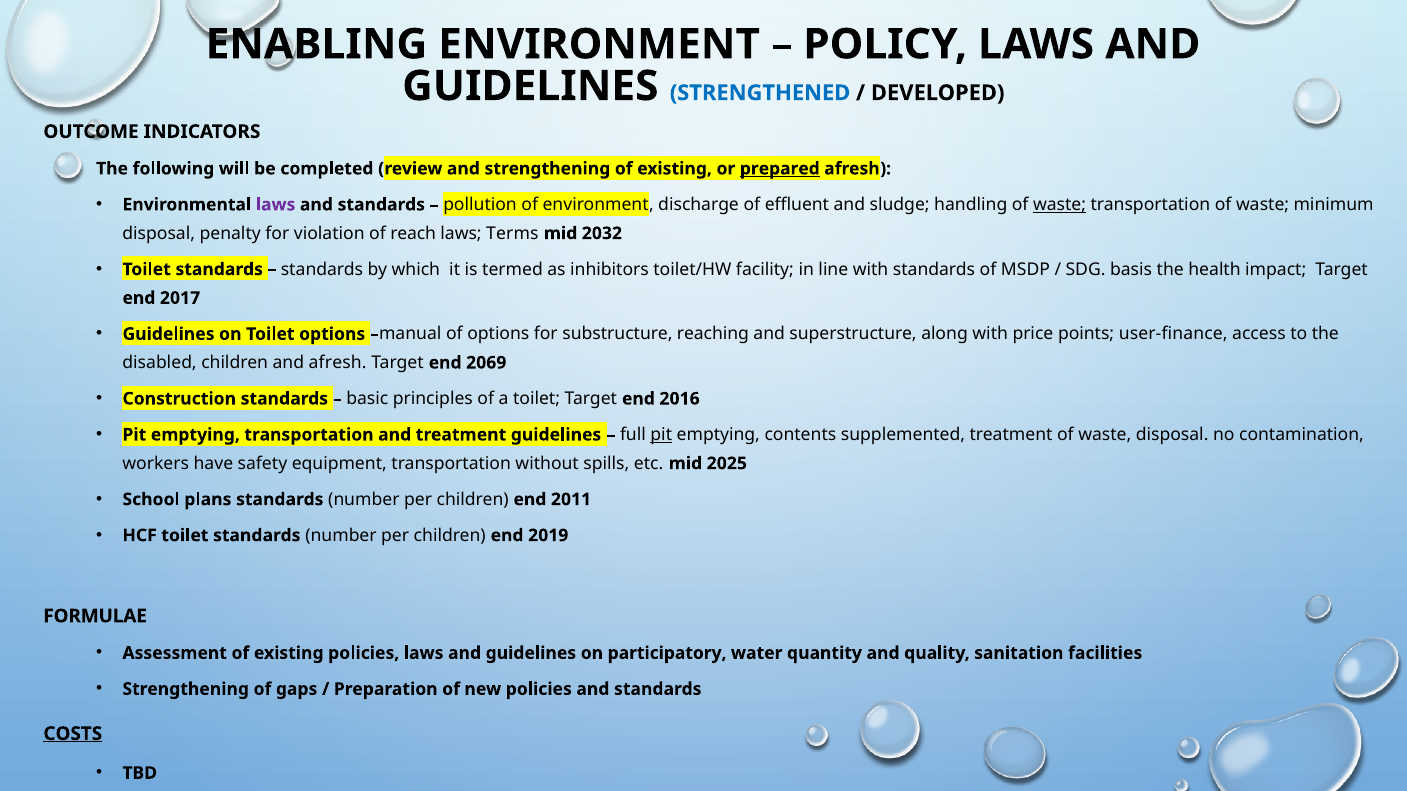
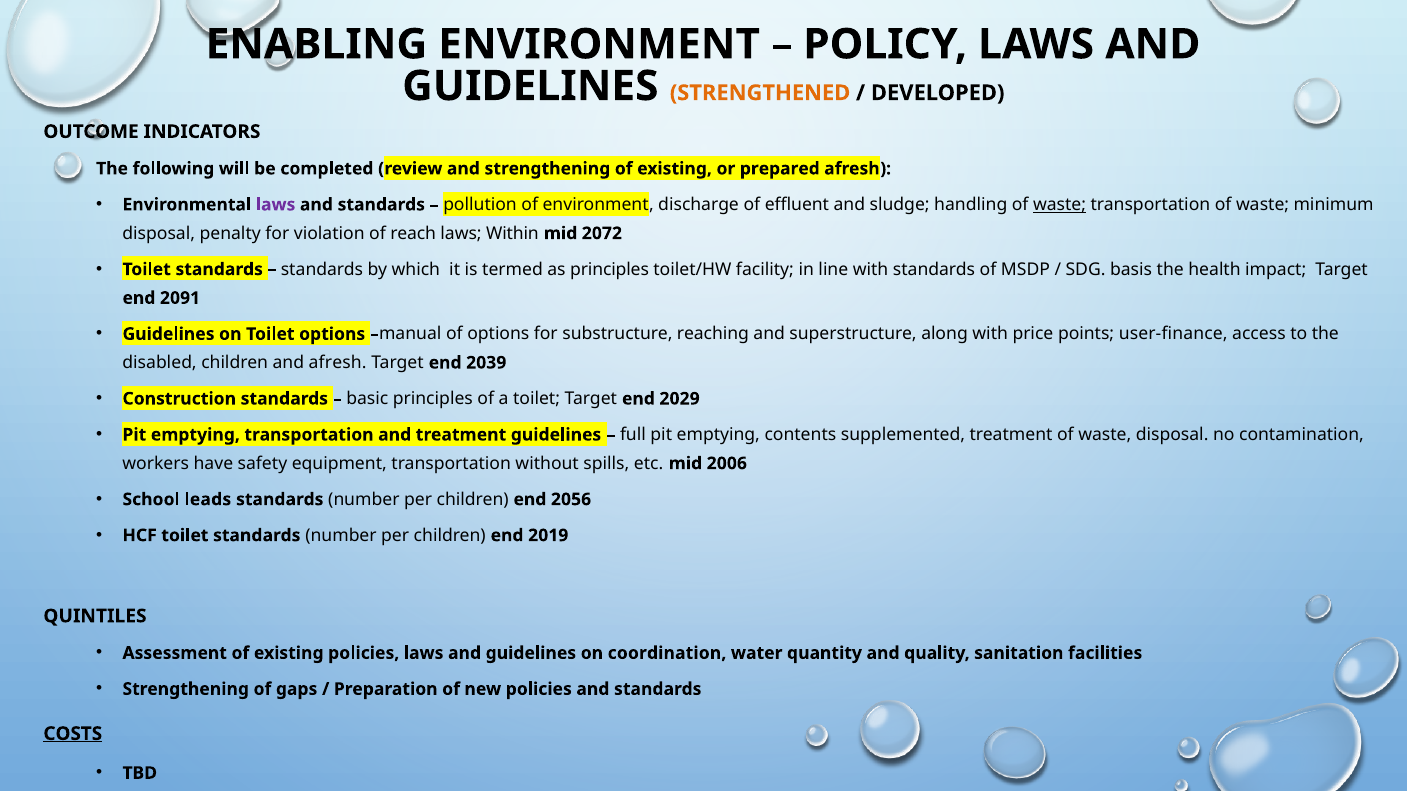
STRENGTHENED colour: blue -> orange (760, 93)
prepared underline: present -> none (780, 169)
Terms: Terms -> Within (512, 233)
2032: 2032 -> 2072 (602, 233)
as inhibitors: inhibitors -> principles (610, 269)
2017: 2017 -> 2091 (180, 298)
2069: 2069 -> 2039 (486, 363)
2016: 2016 -> 2029 (680, 399)
pit underline: present -> none (661, 435)
2025: 2025 -> 2006 (727, 464)
plans: plans -> leads (208, 500)
2011: 2011 -> 2056 (571, 500)
FORMULAE: FORMULAE -> QUINTILES (95, 616)
participatory: participatory -> coordination (667, 653)
